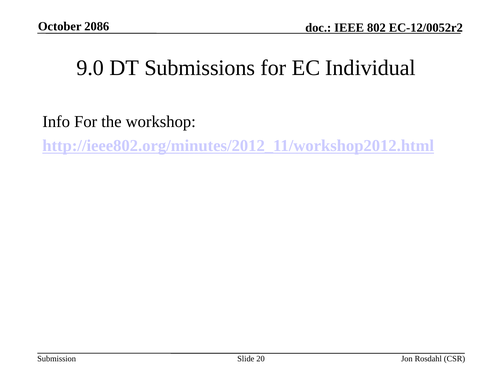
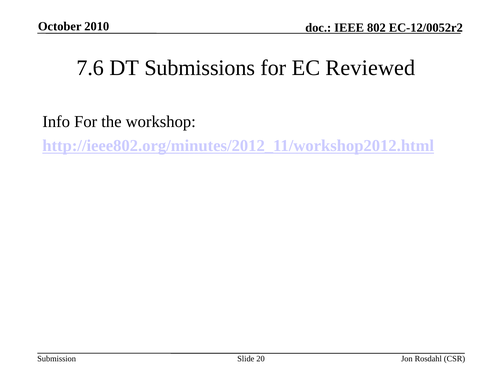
2086: 2086 -> 2010 (97, 26)
9.0: 9.0 -> 7.6 (90, 68)
Individual: Individual -> Reviewed (370, 68)
